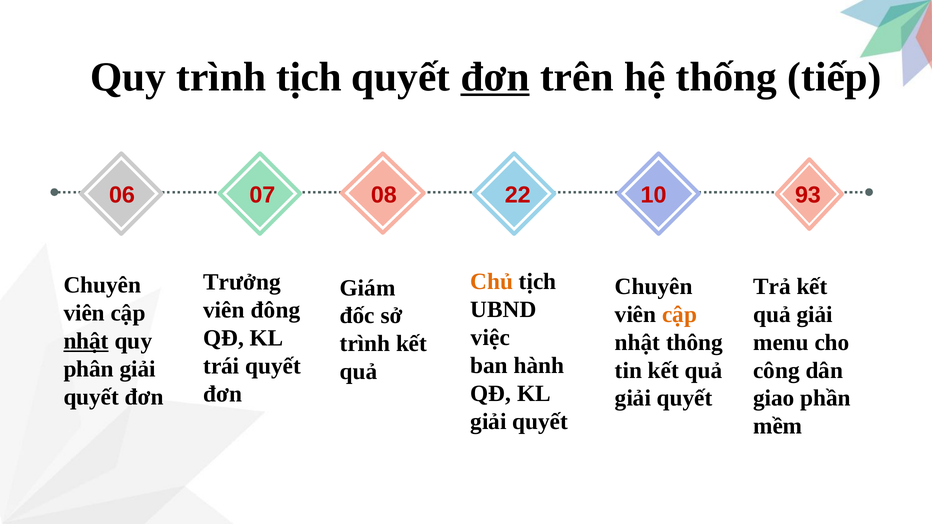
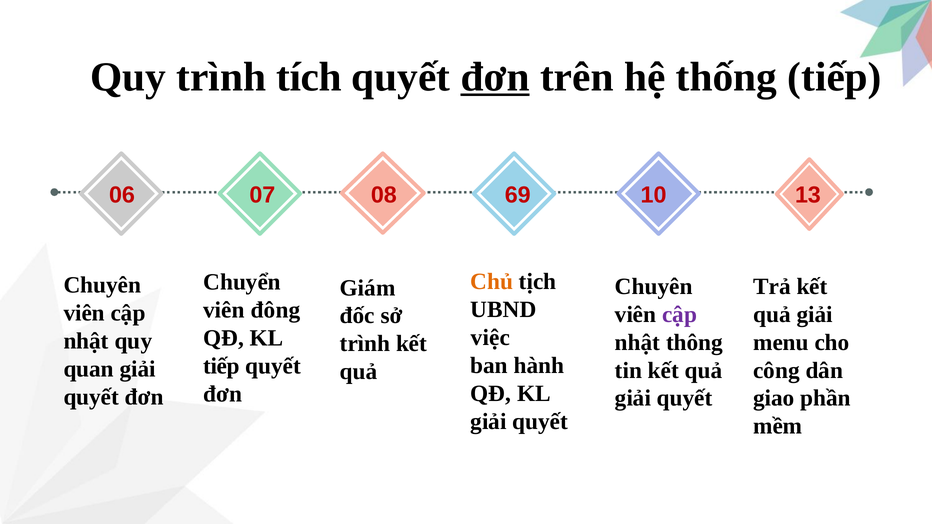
trình tịch: tịch -> tích (309, 77)
22: 22 -> 69 (518, 195)
93: 93 -> 13 (808, 195)
Trưởng: Trưởng -> Chuyển (242, 282)
cập colour: orange -> purple (680, 315)
nhật underline: present -> none (86, 341)
trái: trái -> tiếp (221, 366)
phân: phân -> quan (89, 369)
